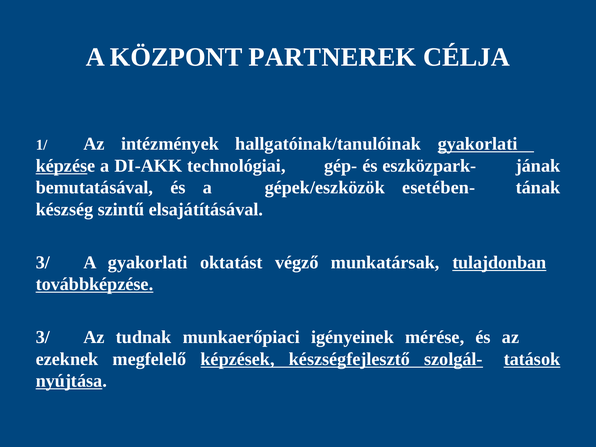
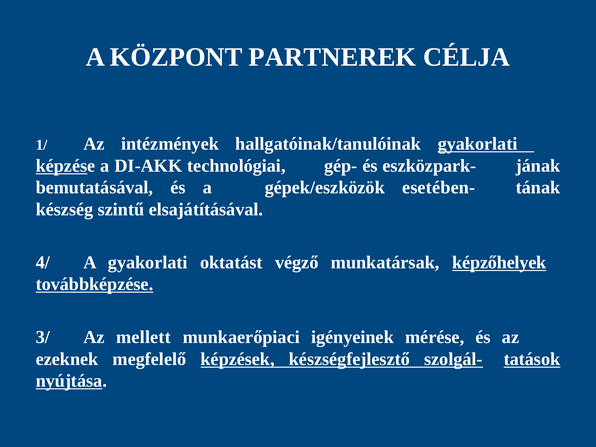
3/: 3/ -> 4/ (43, 262)
tulajdonban: tulajdonban -> képzőhelyek (499, 262)
tudnak: tudnak -> mellett (144, 337)
